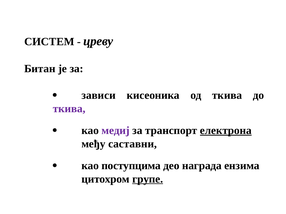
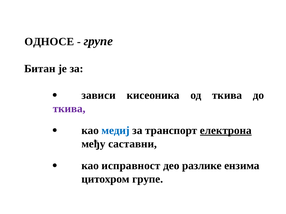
СИСТЕМ: СИСТЕМ -> ОДНОСЕ (49, 42)
цреву: цреву -> групе (98, 41)
медиј colour: purple -> blue (116, 131)
поступцима: поступцима -> исправност (131, 166)
награда: награда -> разлике (202, 166)
групе underline: present -> none (148, 179)
